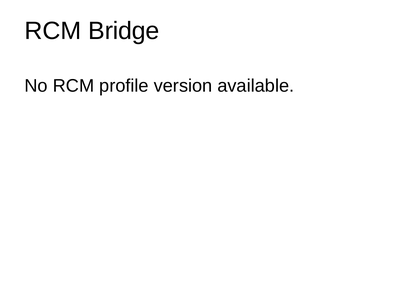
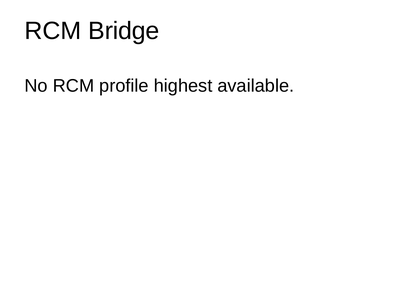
version: version -> highest (183, 86)
